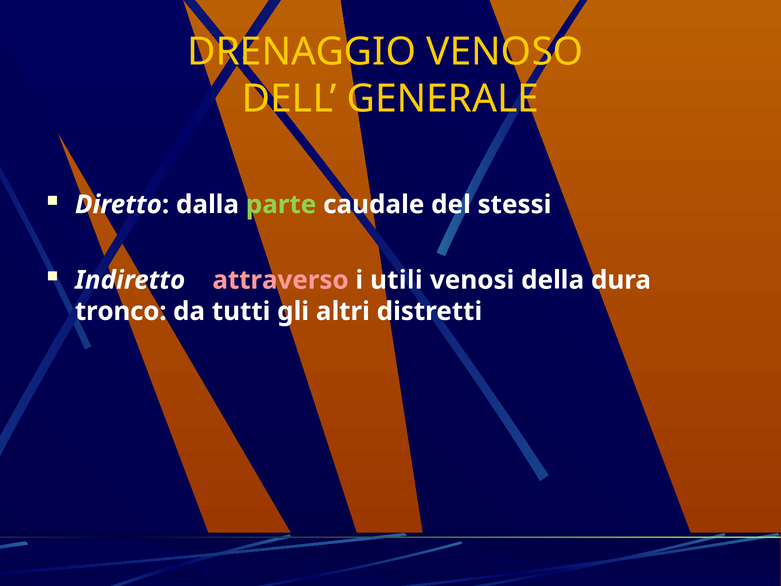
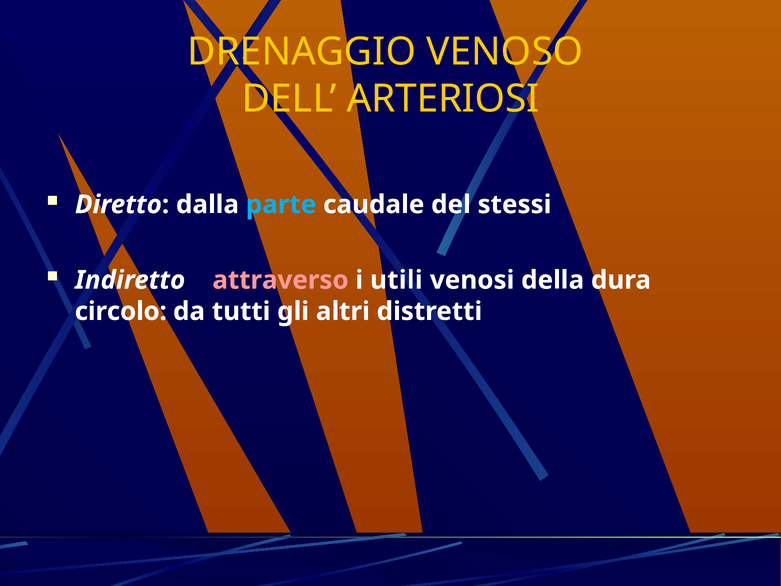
GENERALE: GENERALE -> ARTERIOSI (443, 99)
parte colour: light green -> light blue (281, 204)
tronco: tronco -> circolo (121, 311)
